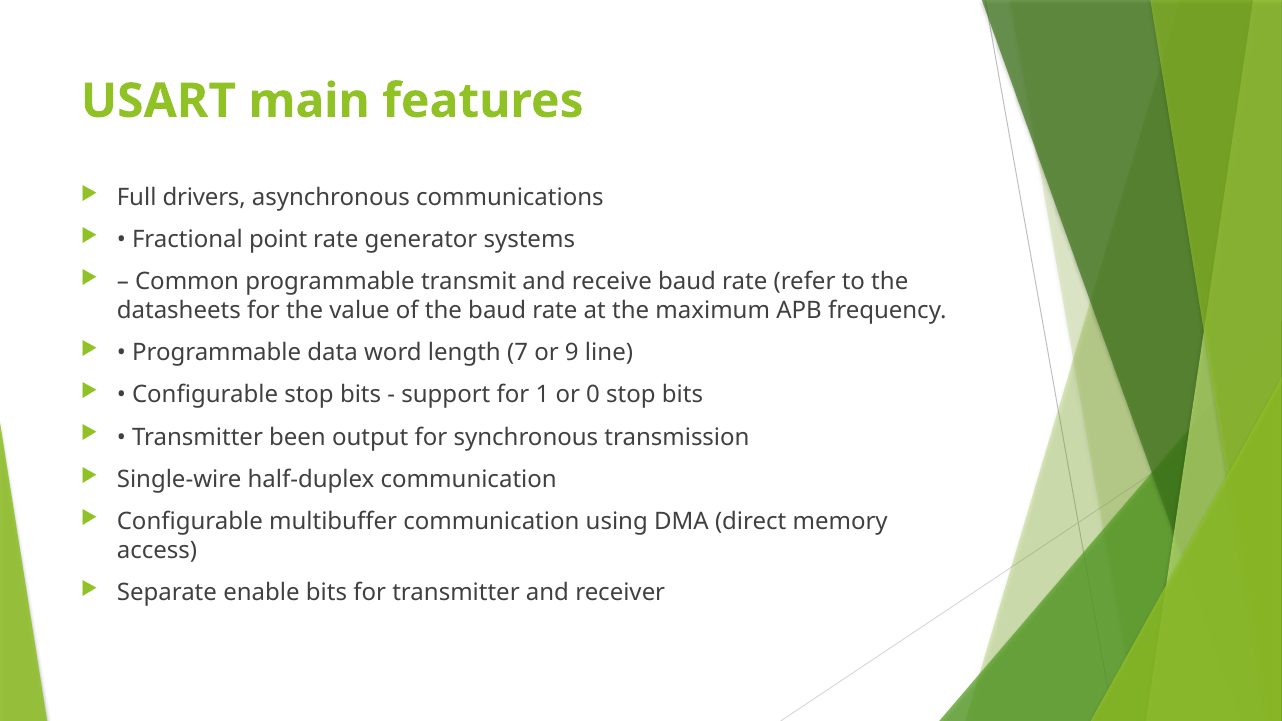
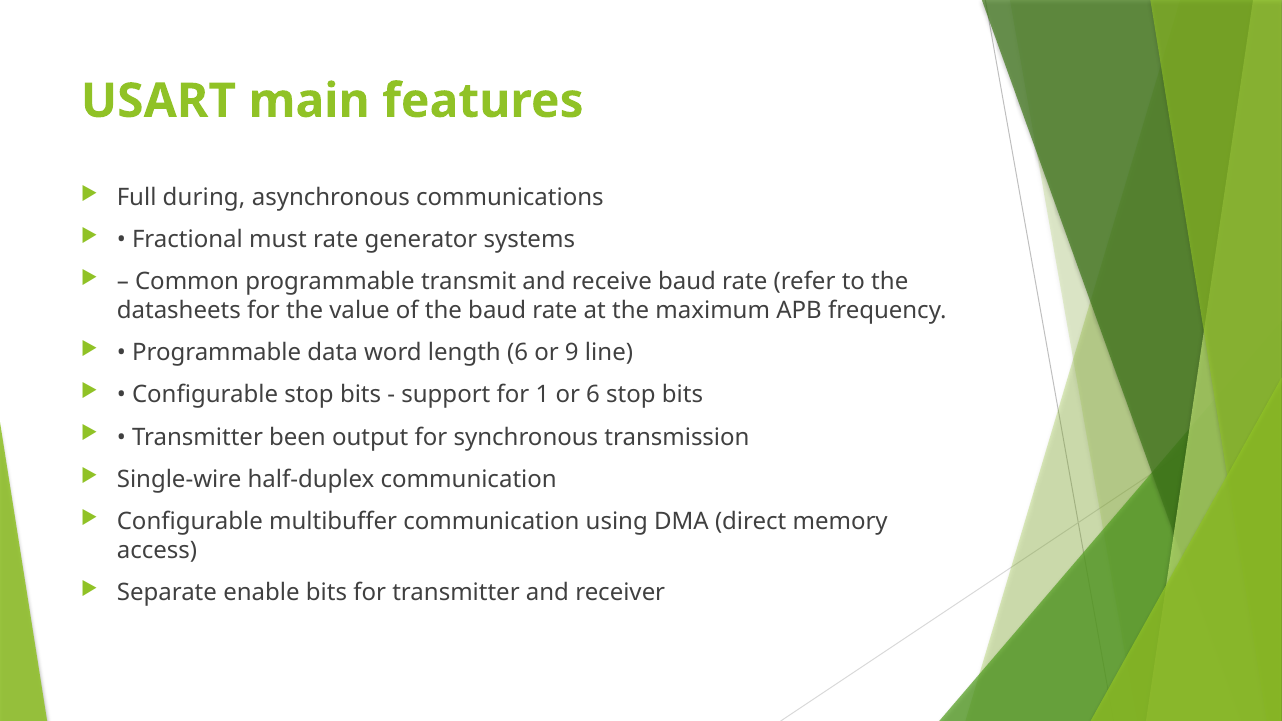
drivers: drivers -> during (204, 197)
point: point -> must (278, 240)
length 7: 7 -> 6 (518, 353)
or 0: 0 -> 6 (593, 395)
